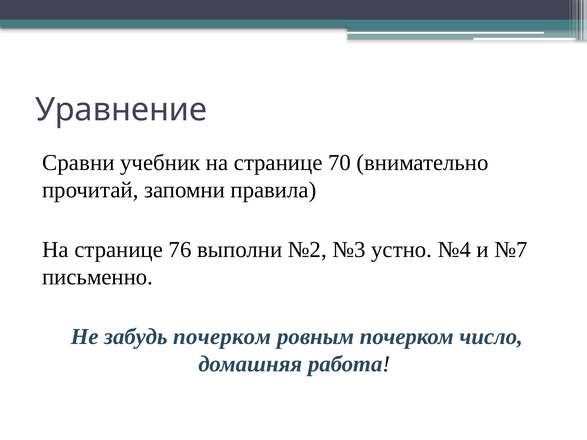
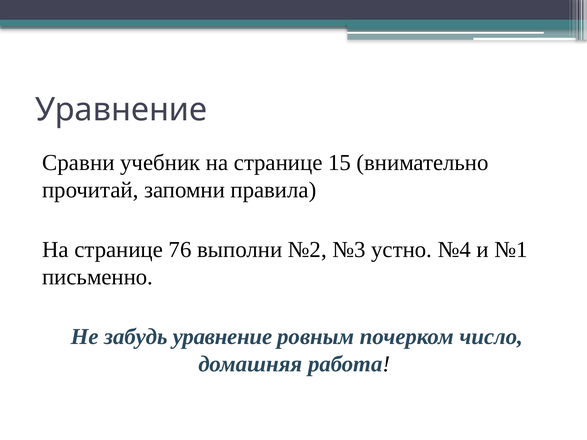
70: 70 -> 15 (340, 163)
№7: №7 -> №1 (511, 250)
забудь почерком: почерком -> уравнение (222, 337)
